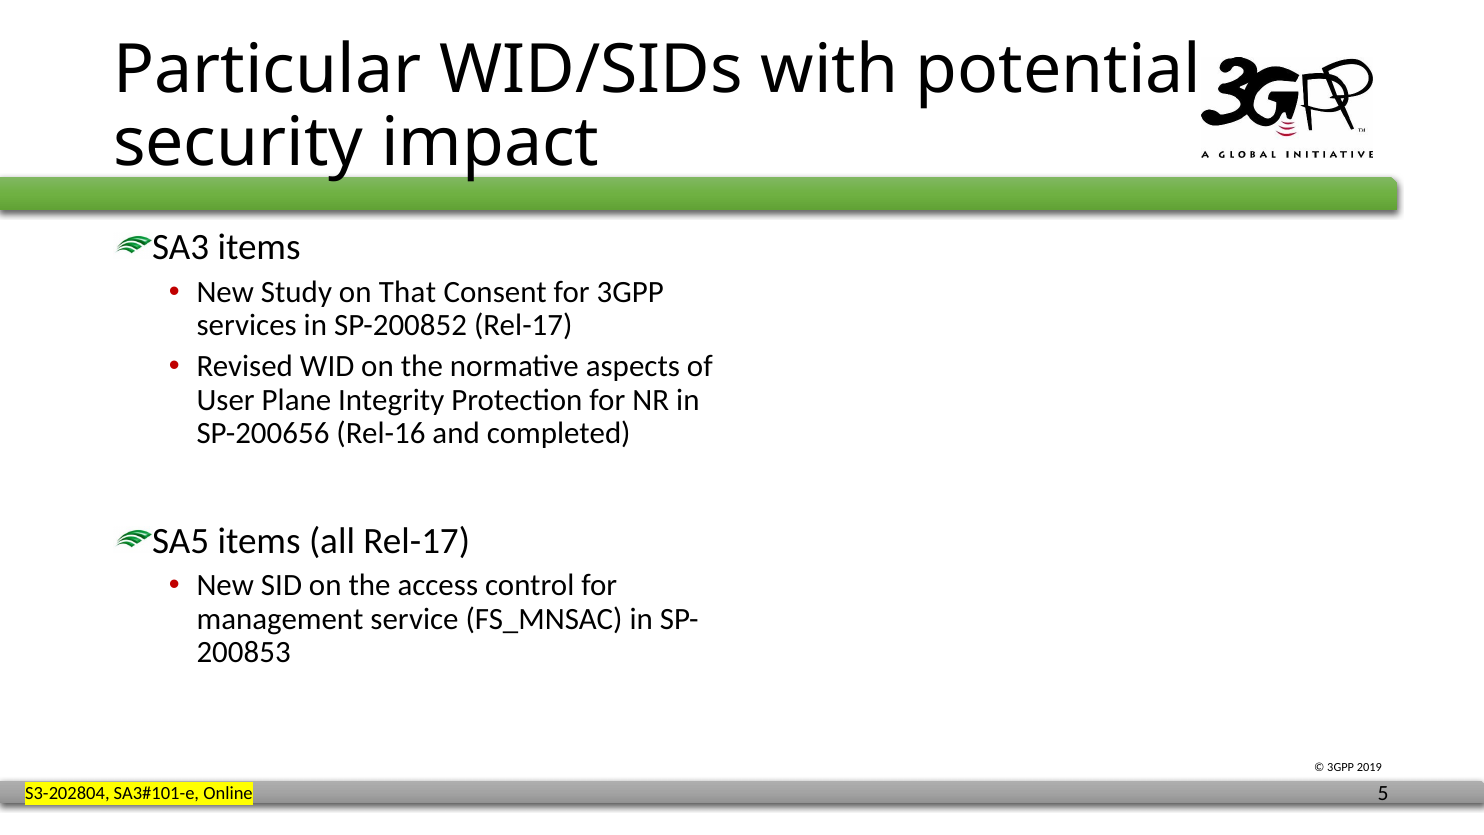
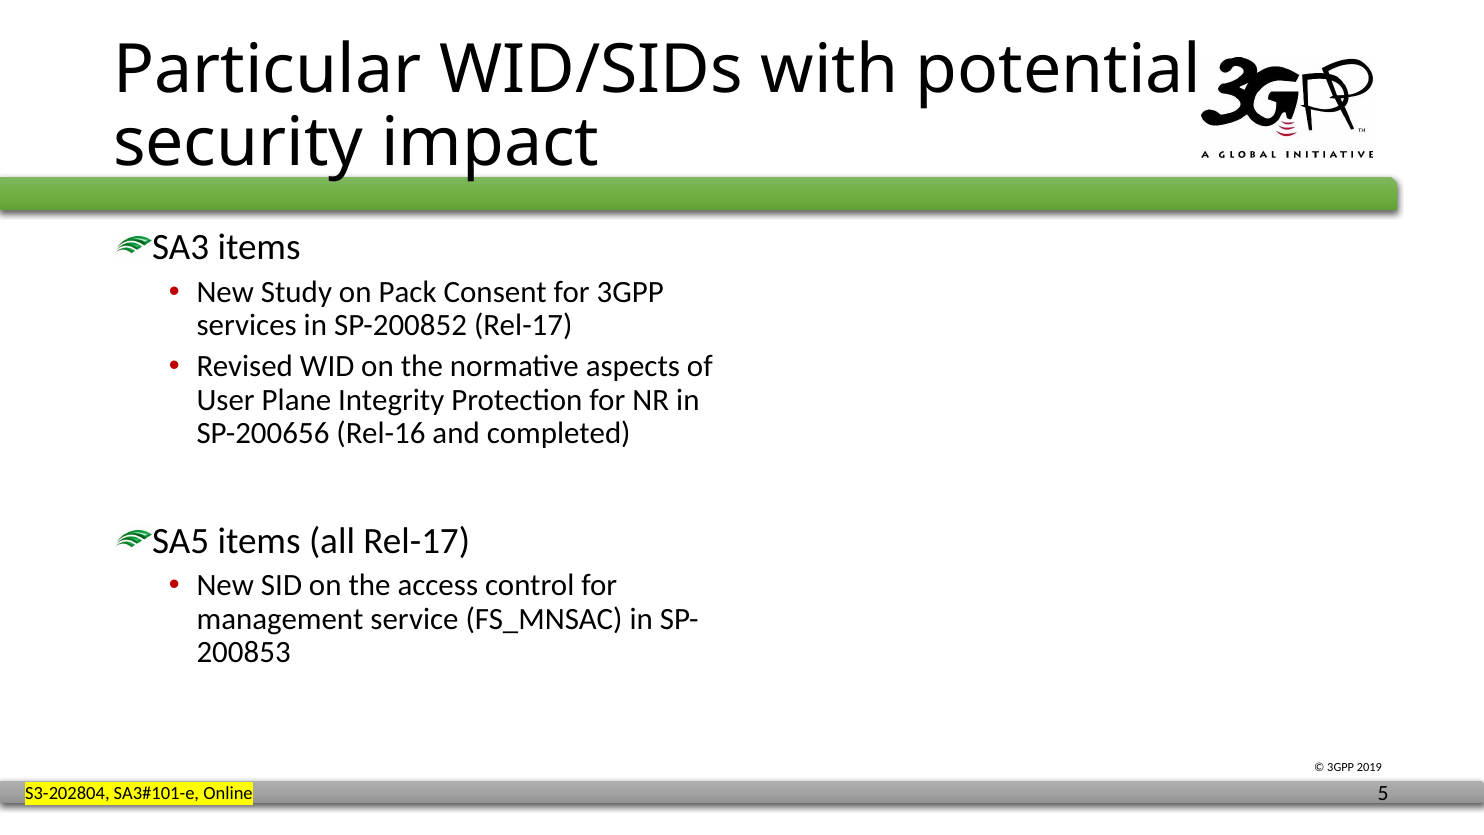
That: That -> Pack (408, 292)
